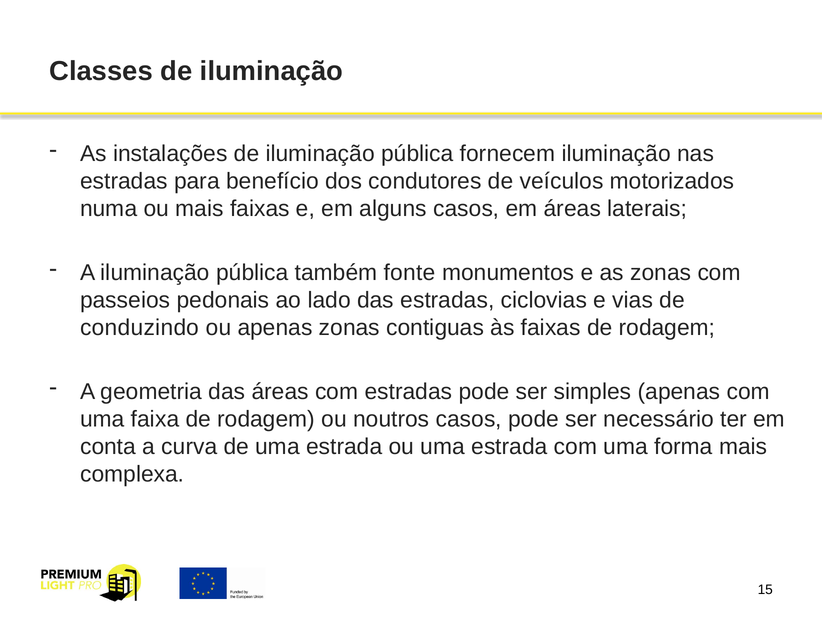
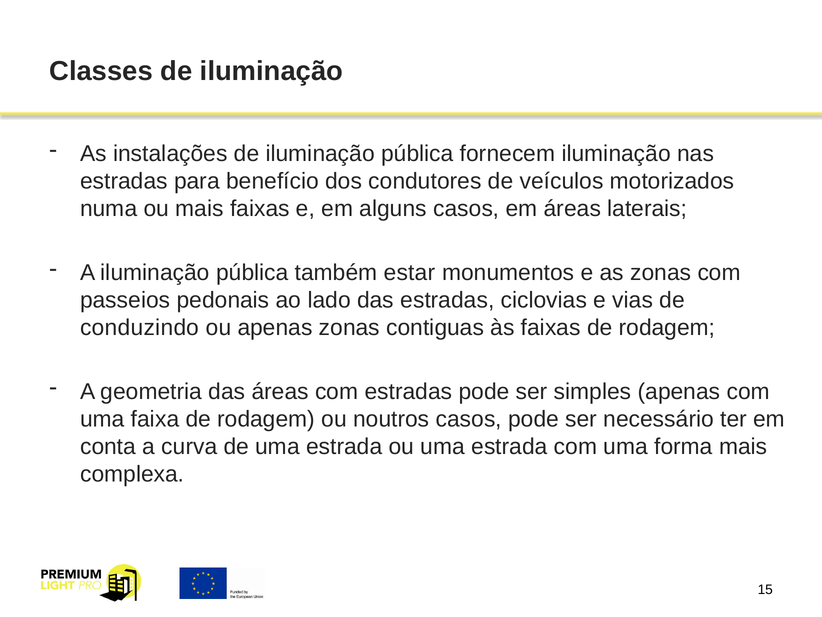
fonte: fonte -> estar (410, 272)
